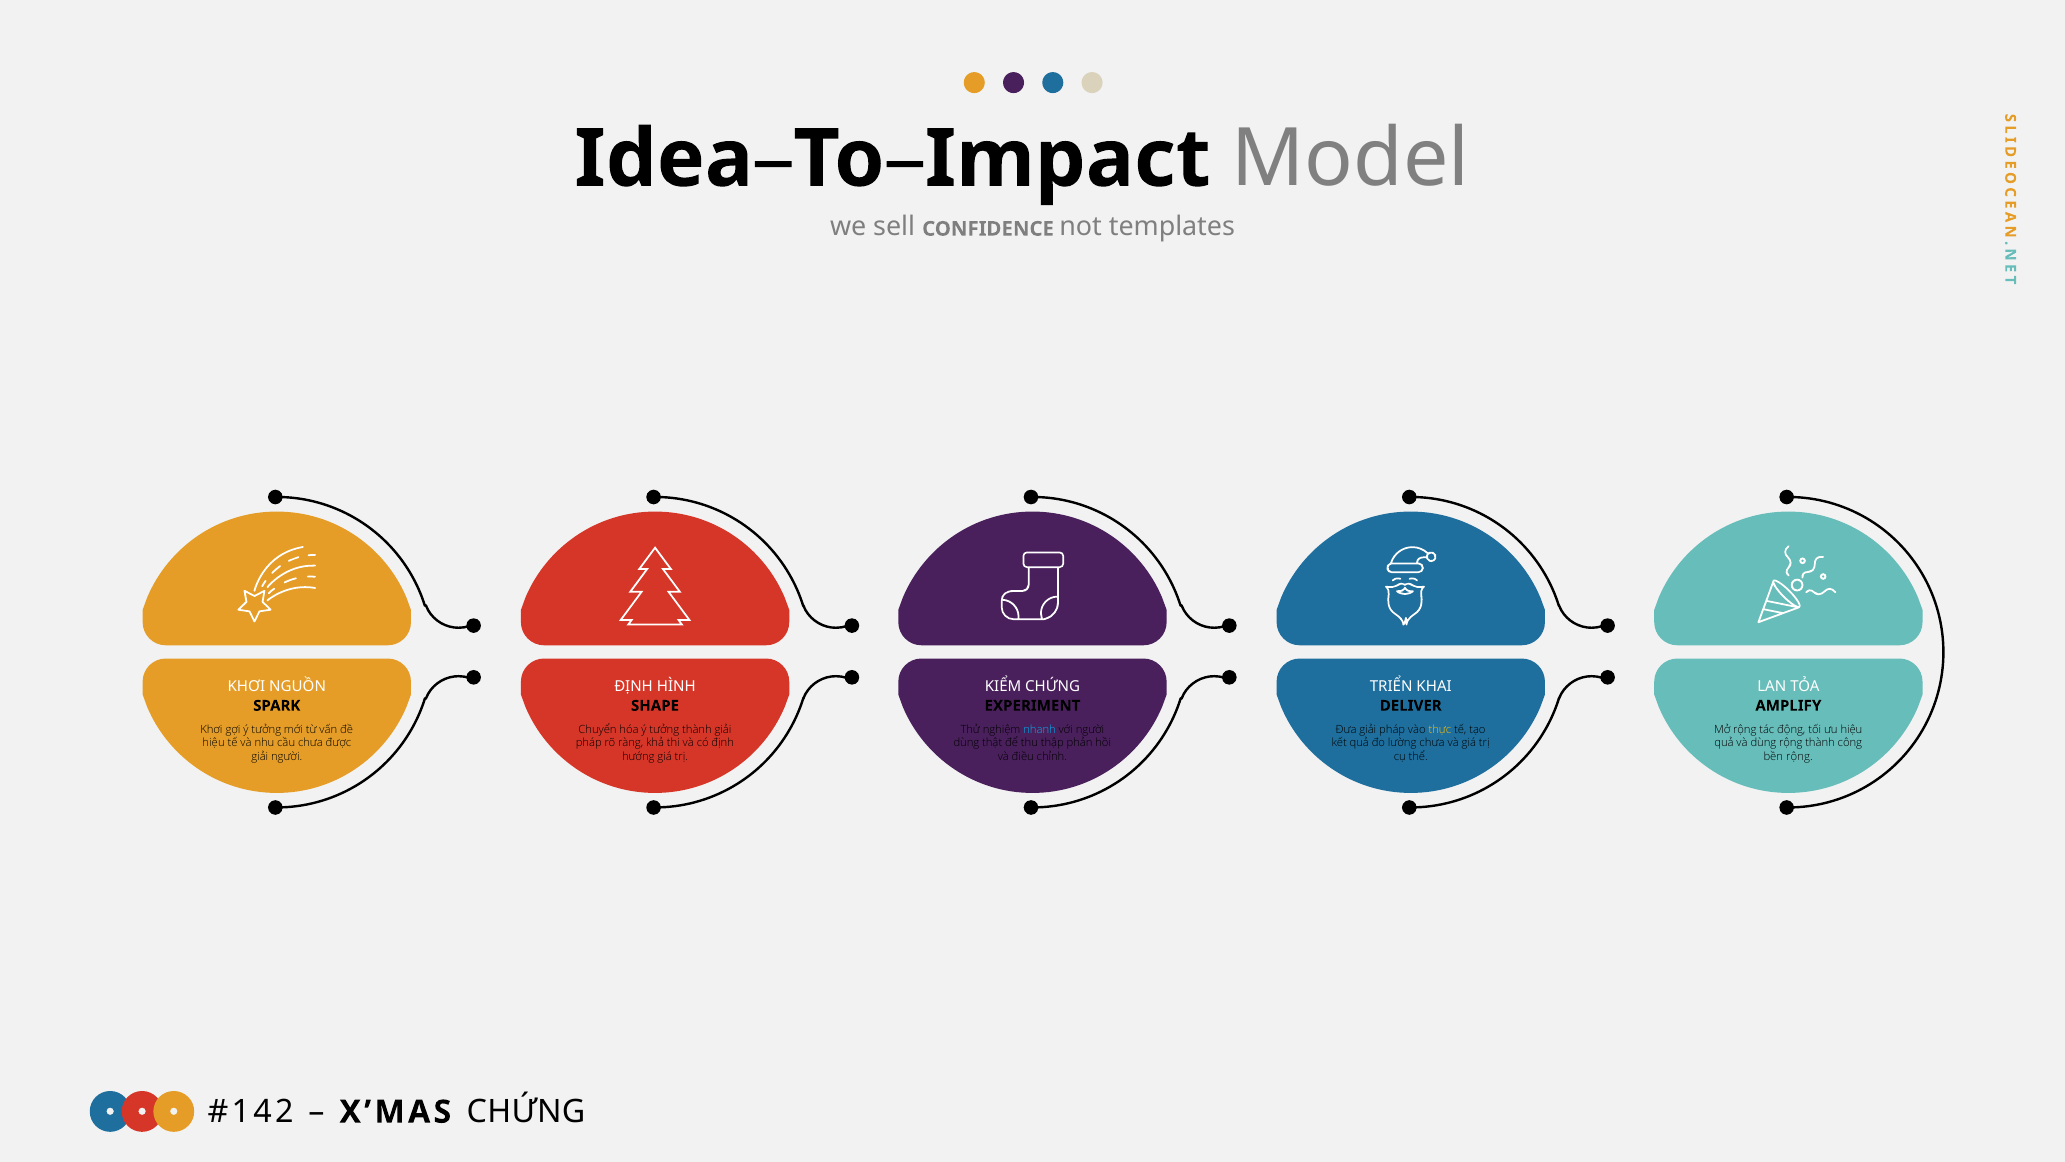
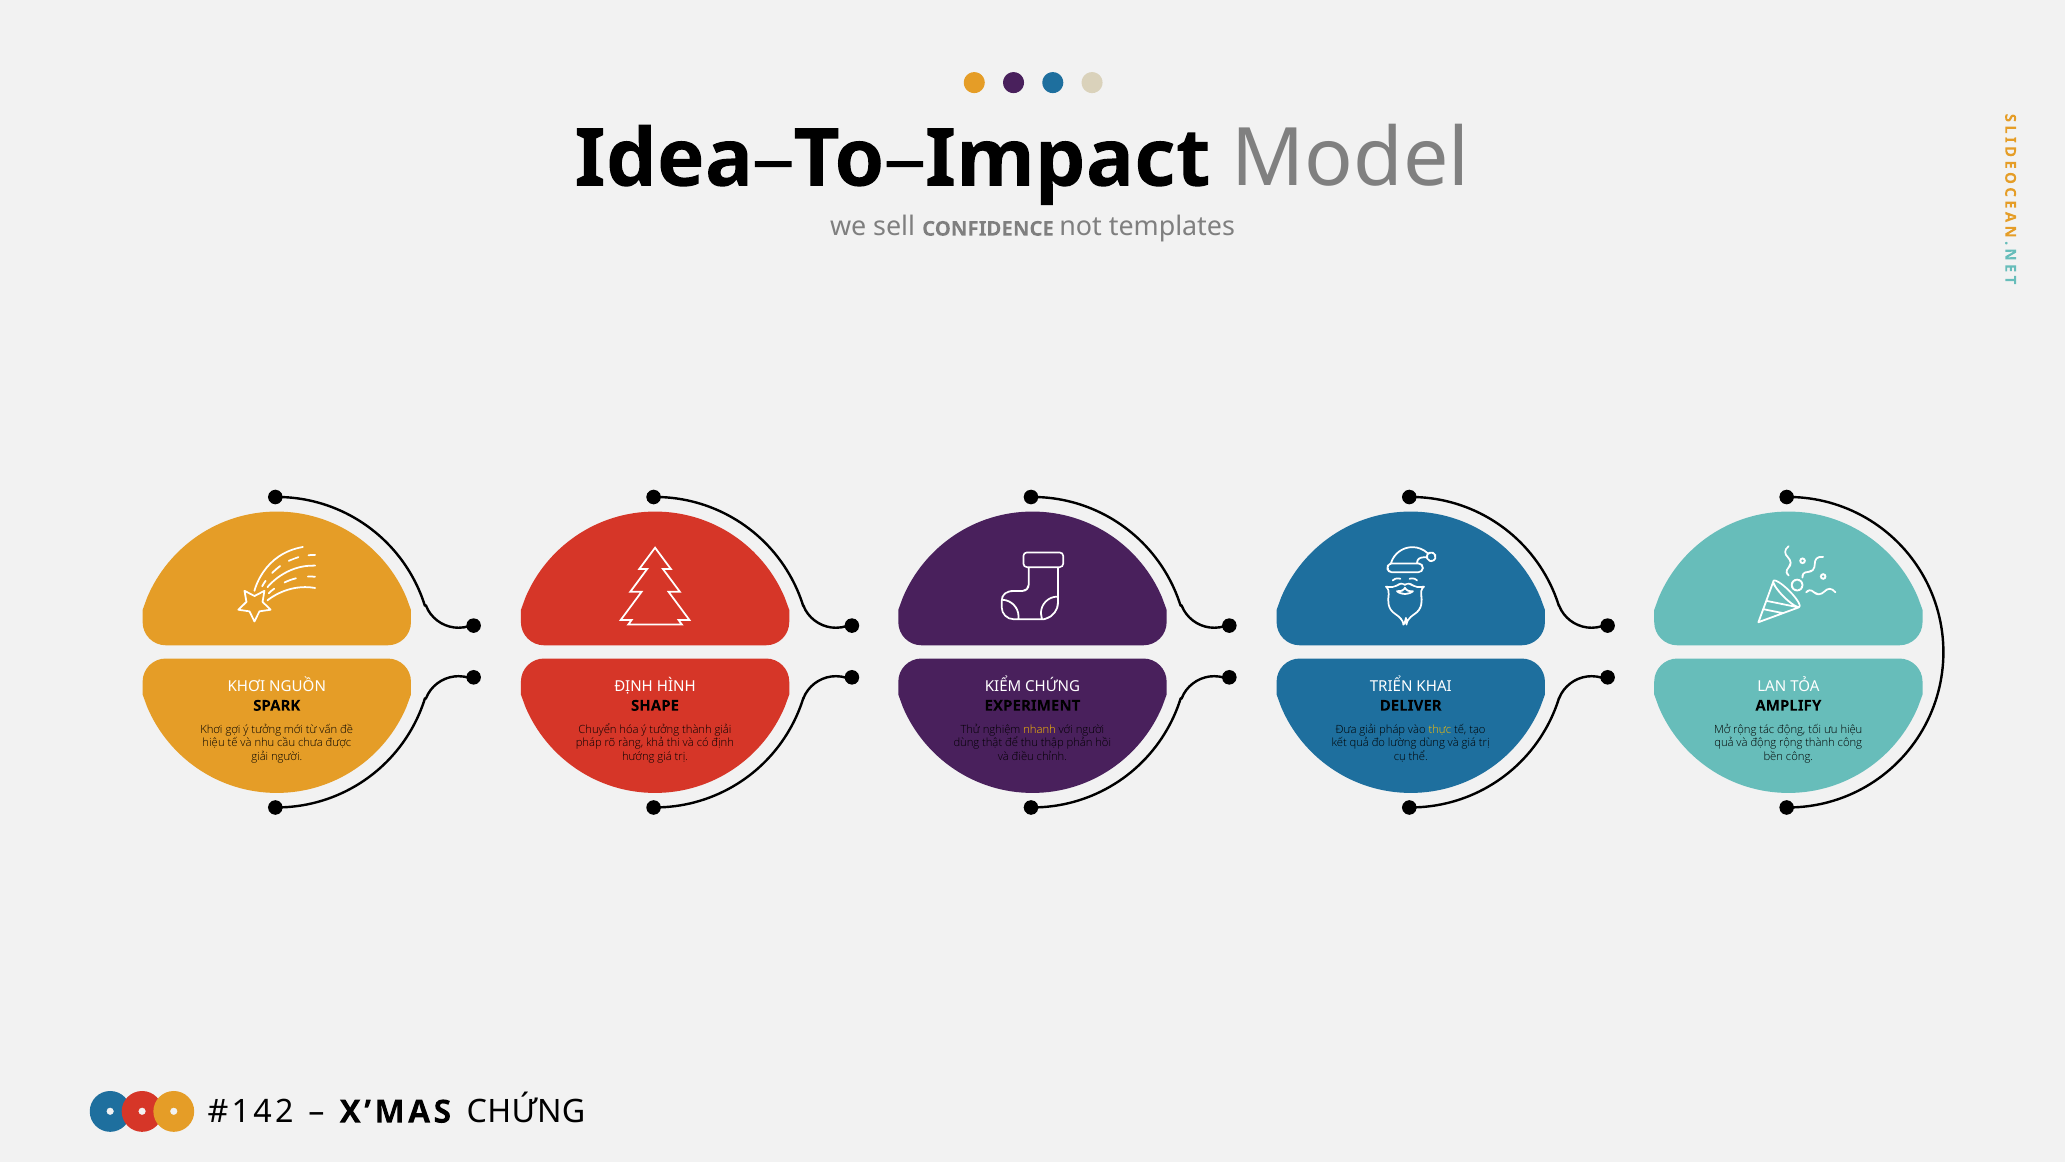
nhanh colour: light blue -> yellow (1040, 729)
lường chưa: chưa -> dùng (1432, 743)
và dùng: dùng -> động (1763, 743)
bền rộng: rộng -> công (1799, 756)
